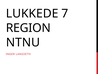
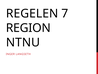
LUKKEDE: LUKKEDE -> REGELEN (32, 13)
